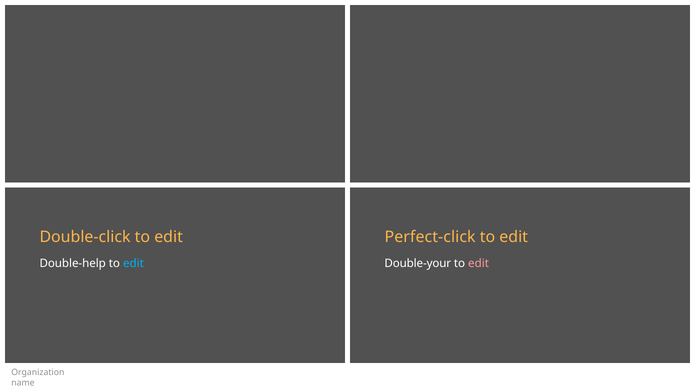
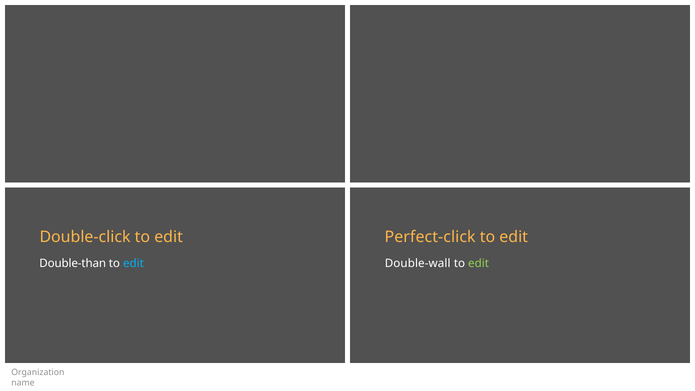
Double-help: Double-help -> Double-than (73, 263)
Double-your: Double-your -> Double-wall (418, 263)
edit colour: pink -> light green (479, 263)
